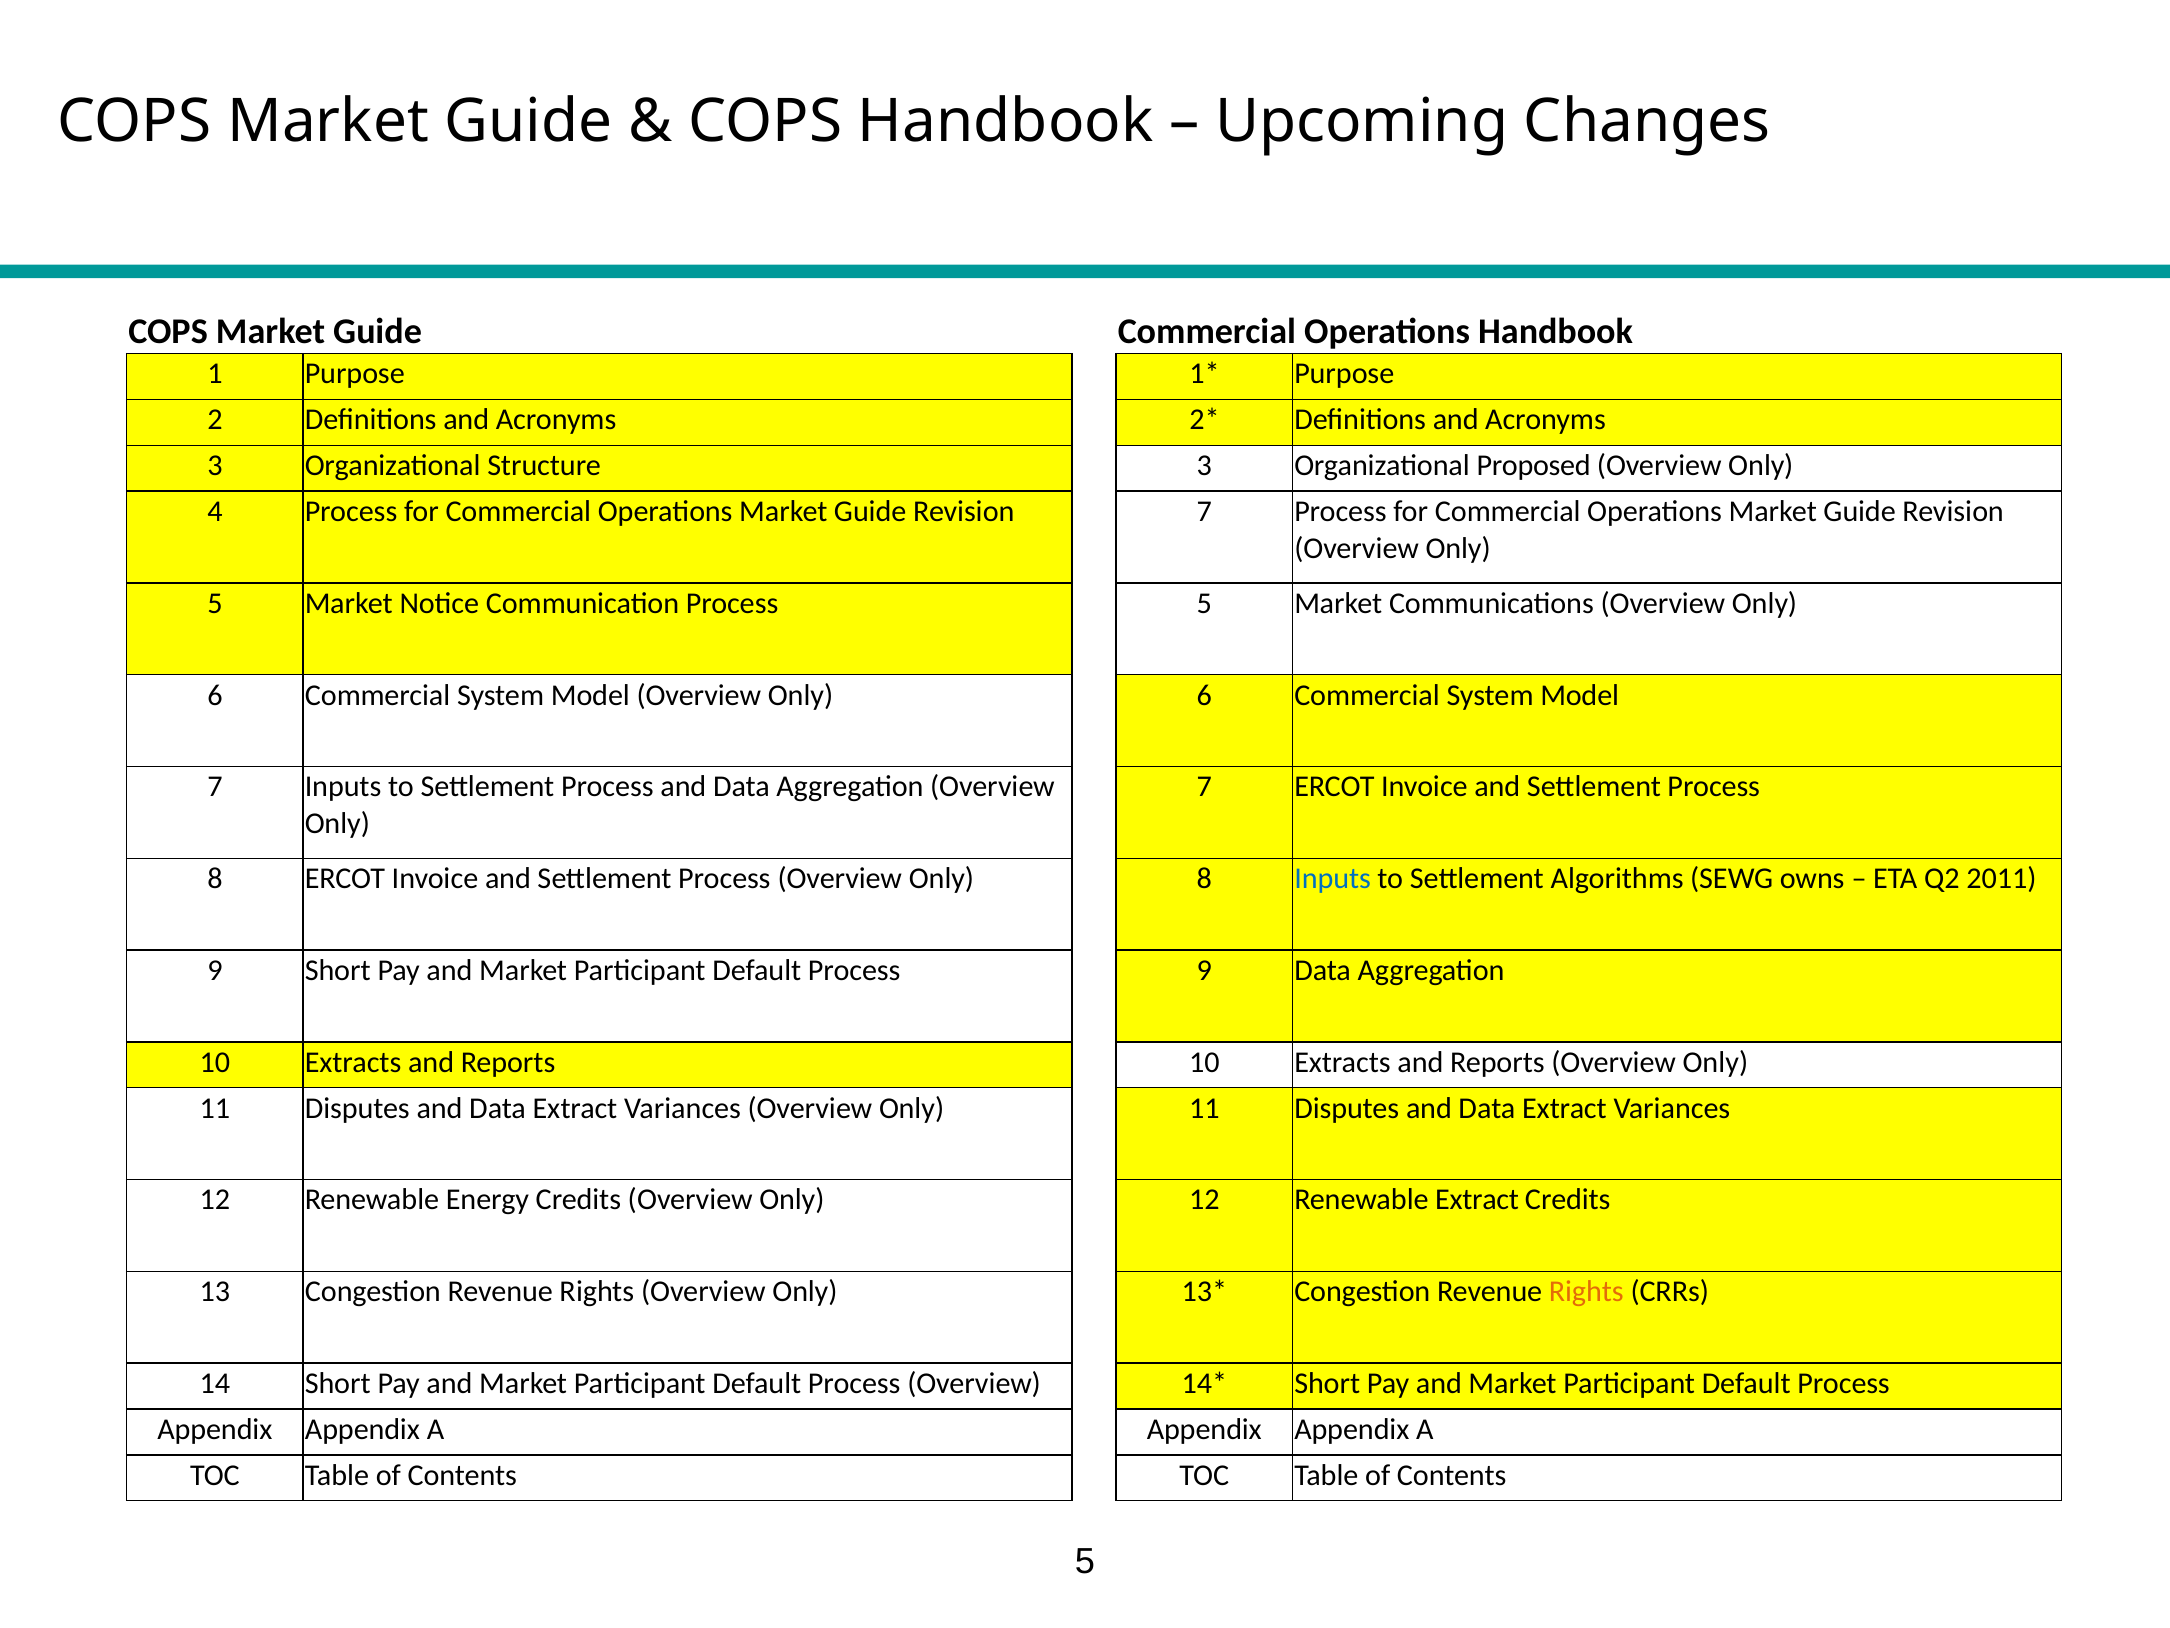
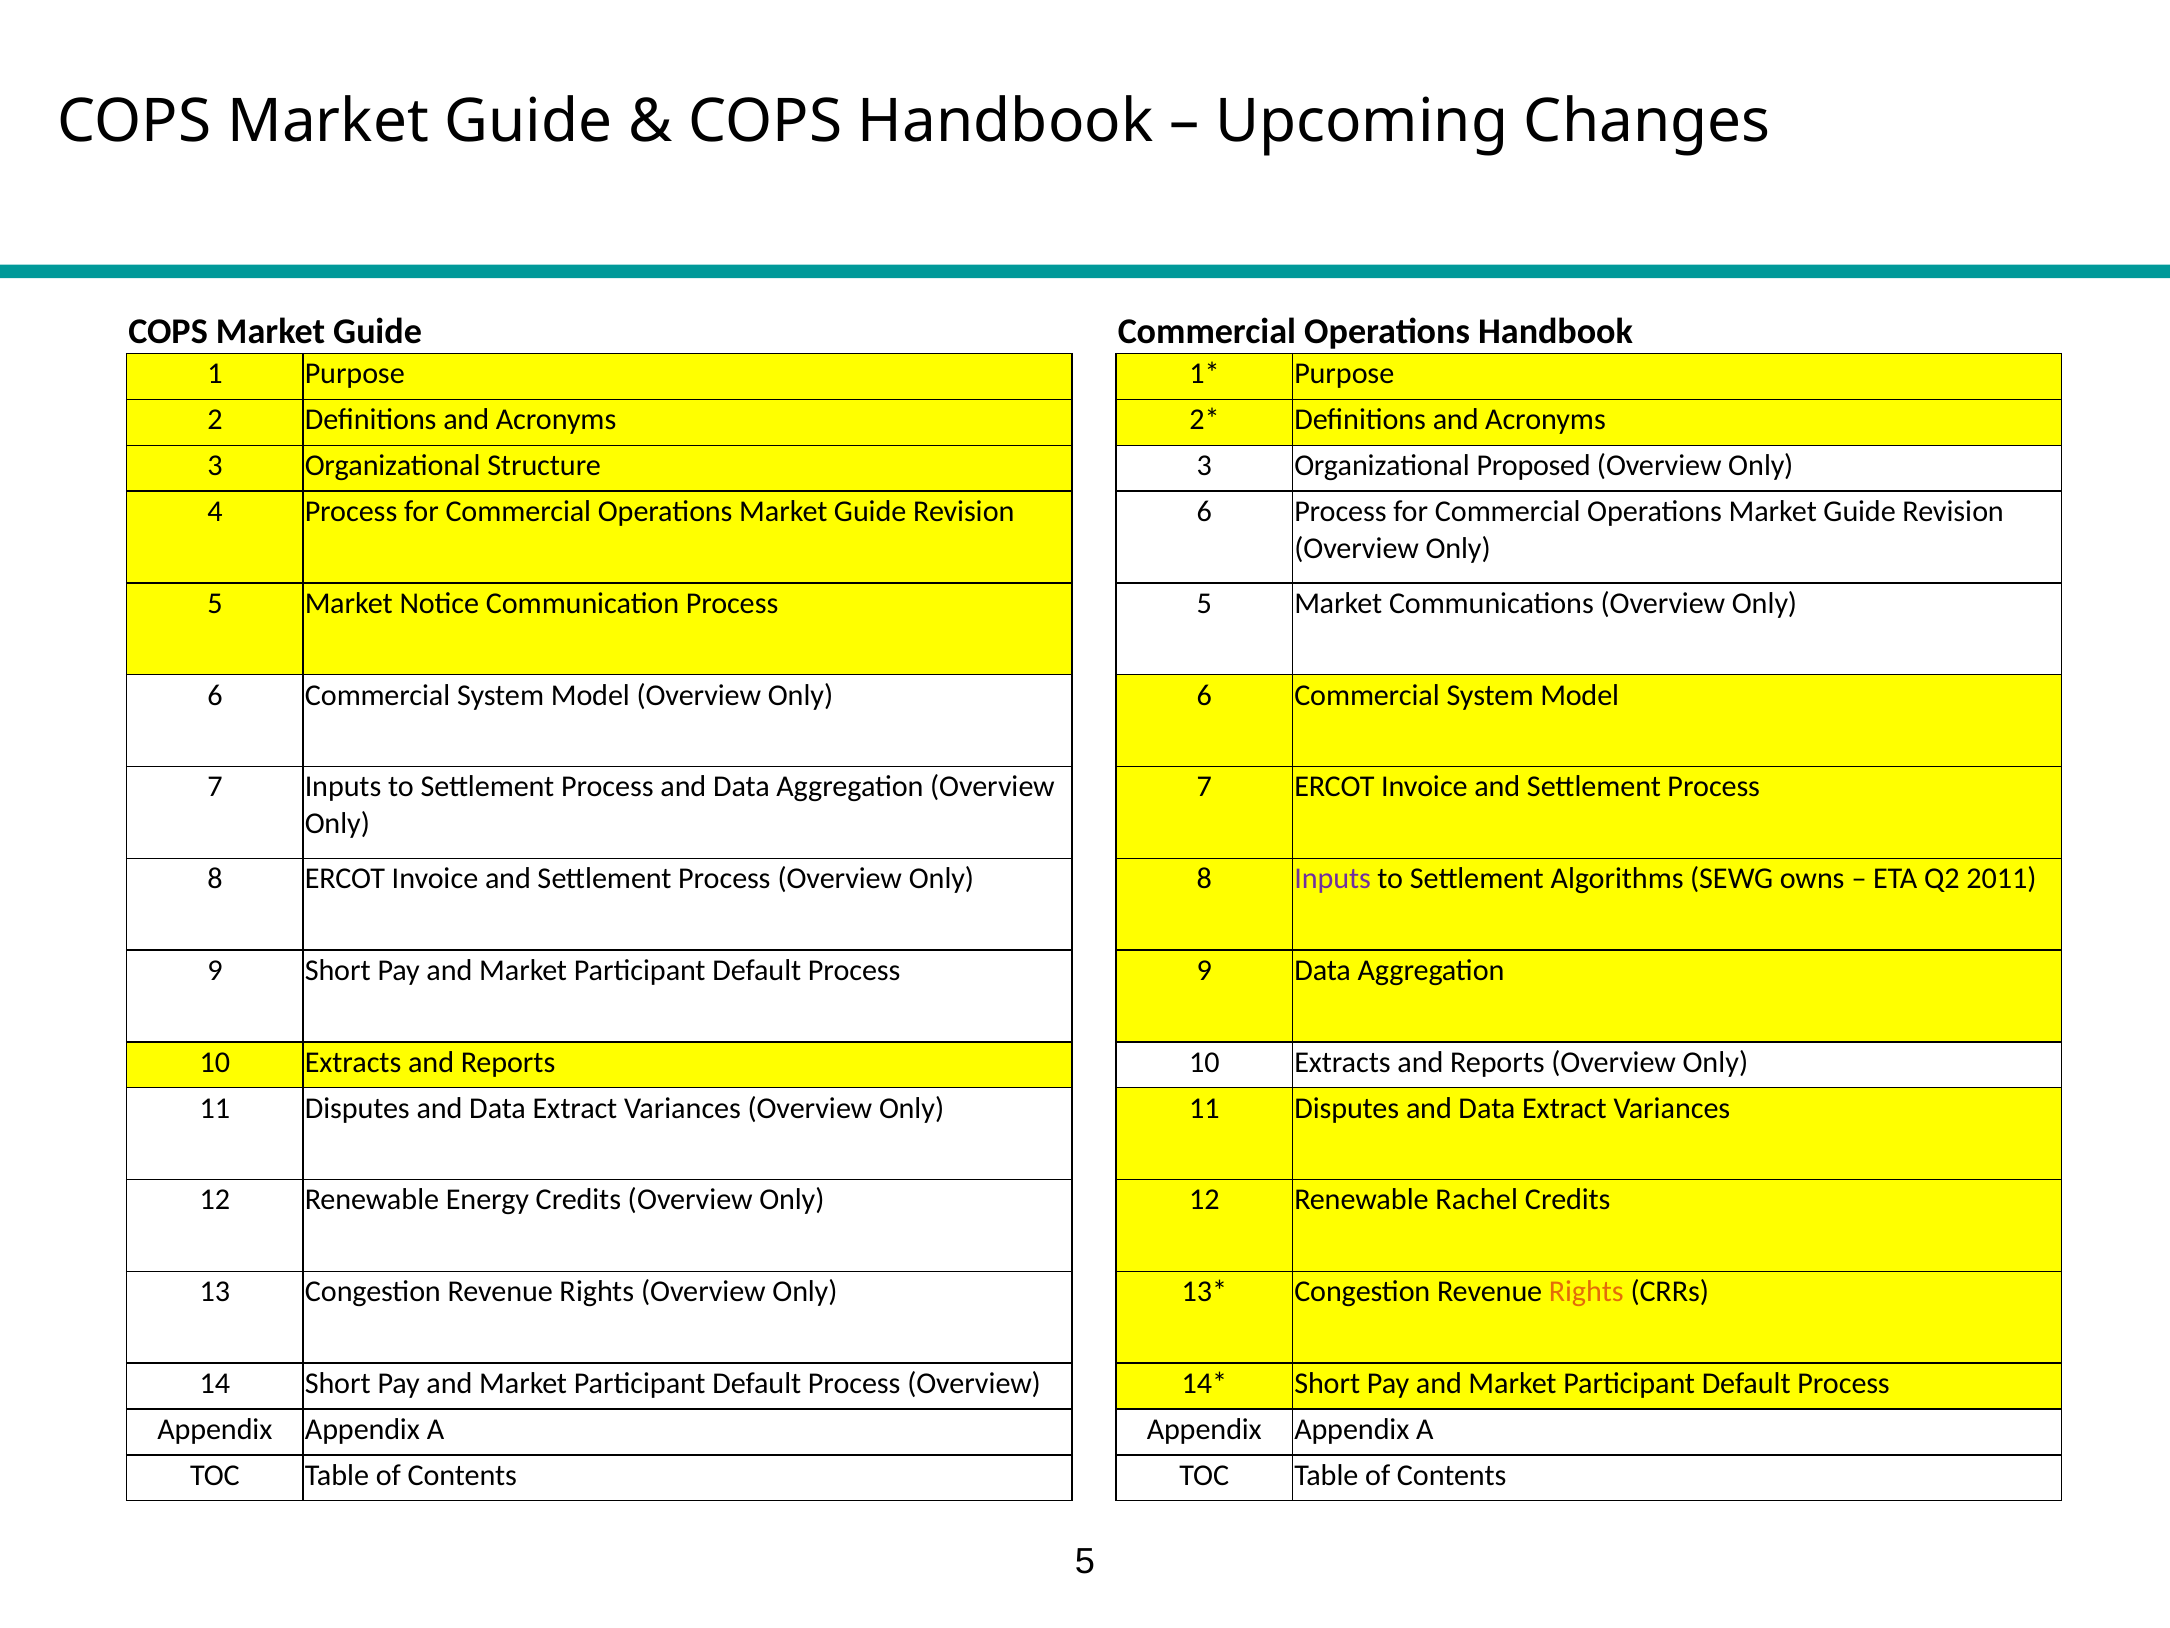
Revision 7: 7 -> 6 (1204, 511)
Inputs colour: blue -> purple (1333, 878)
Renewable Extract: Extract -> Rachel (1477, 1200)
